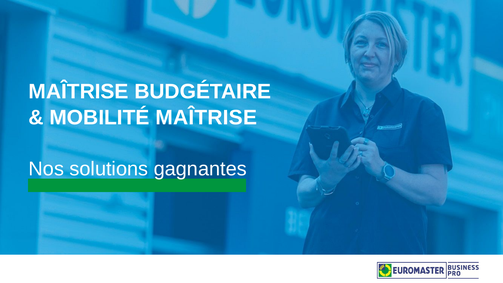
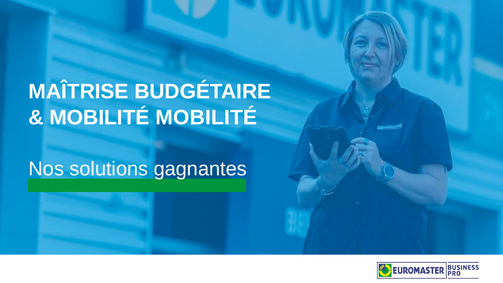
MOBILITÉ MAÎTRISE: MAÎTRISE -> MOBILITÉ (206, 118)
